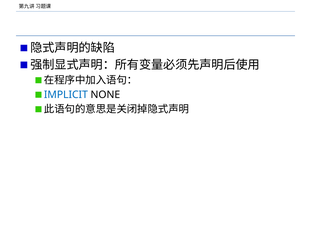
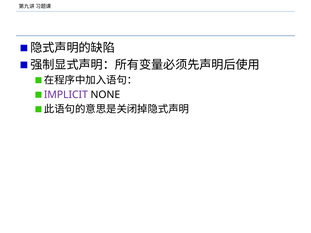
IMPLICIT colour: blue -> purple (66, 95)
